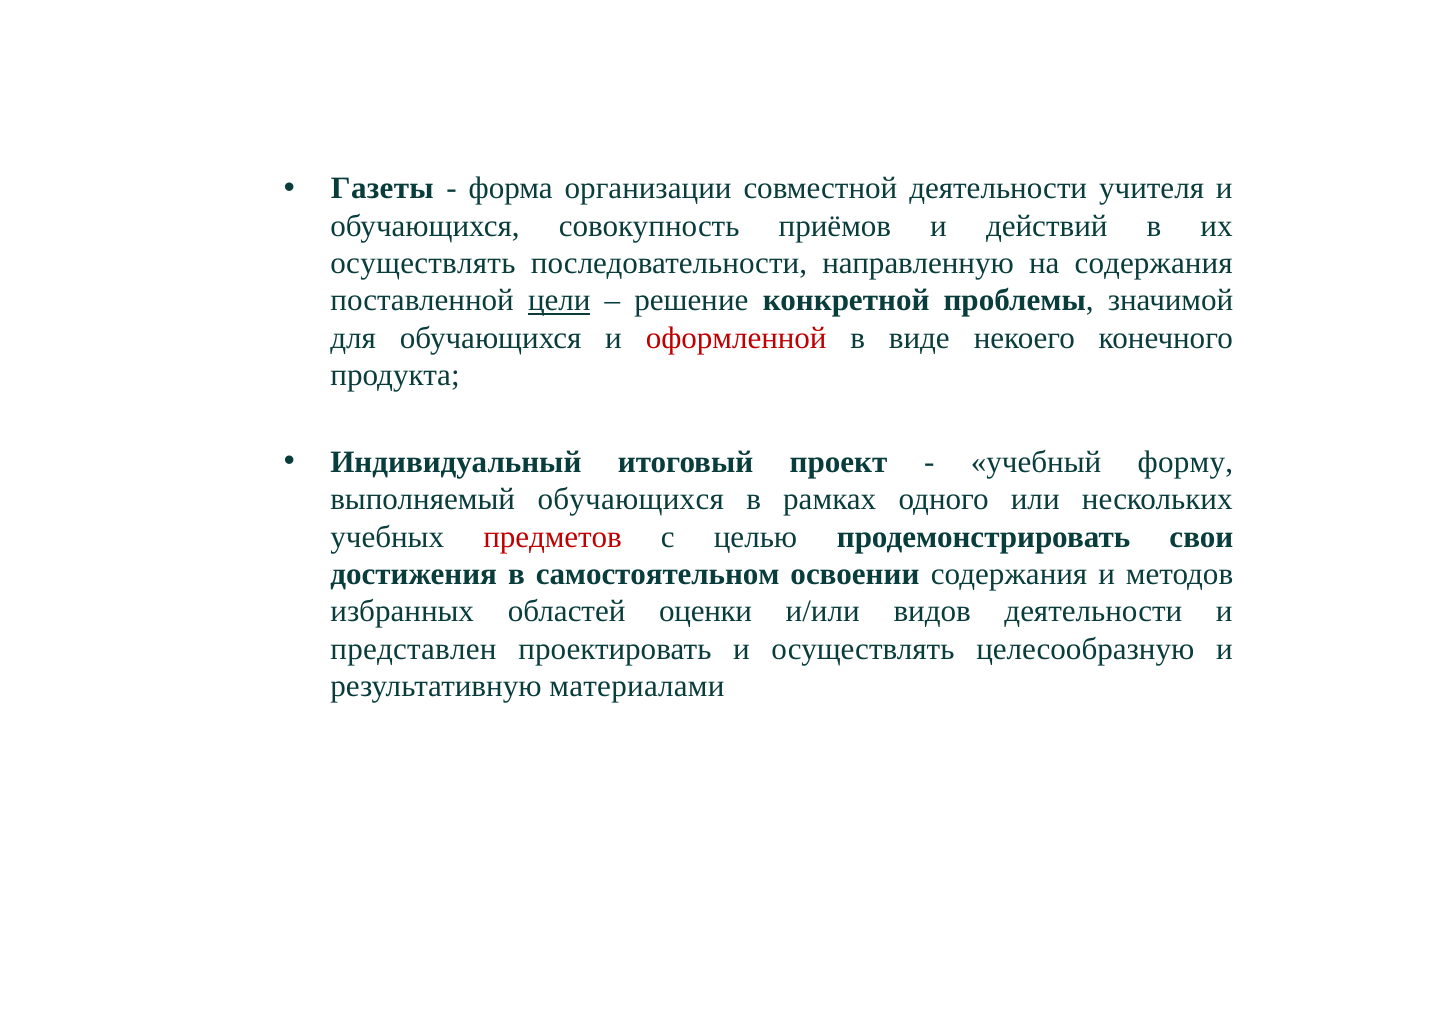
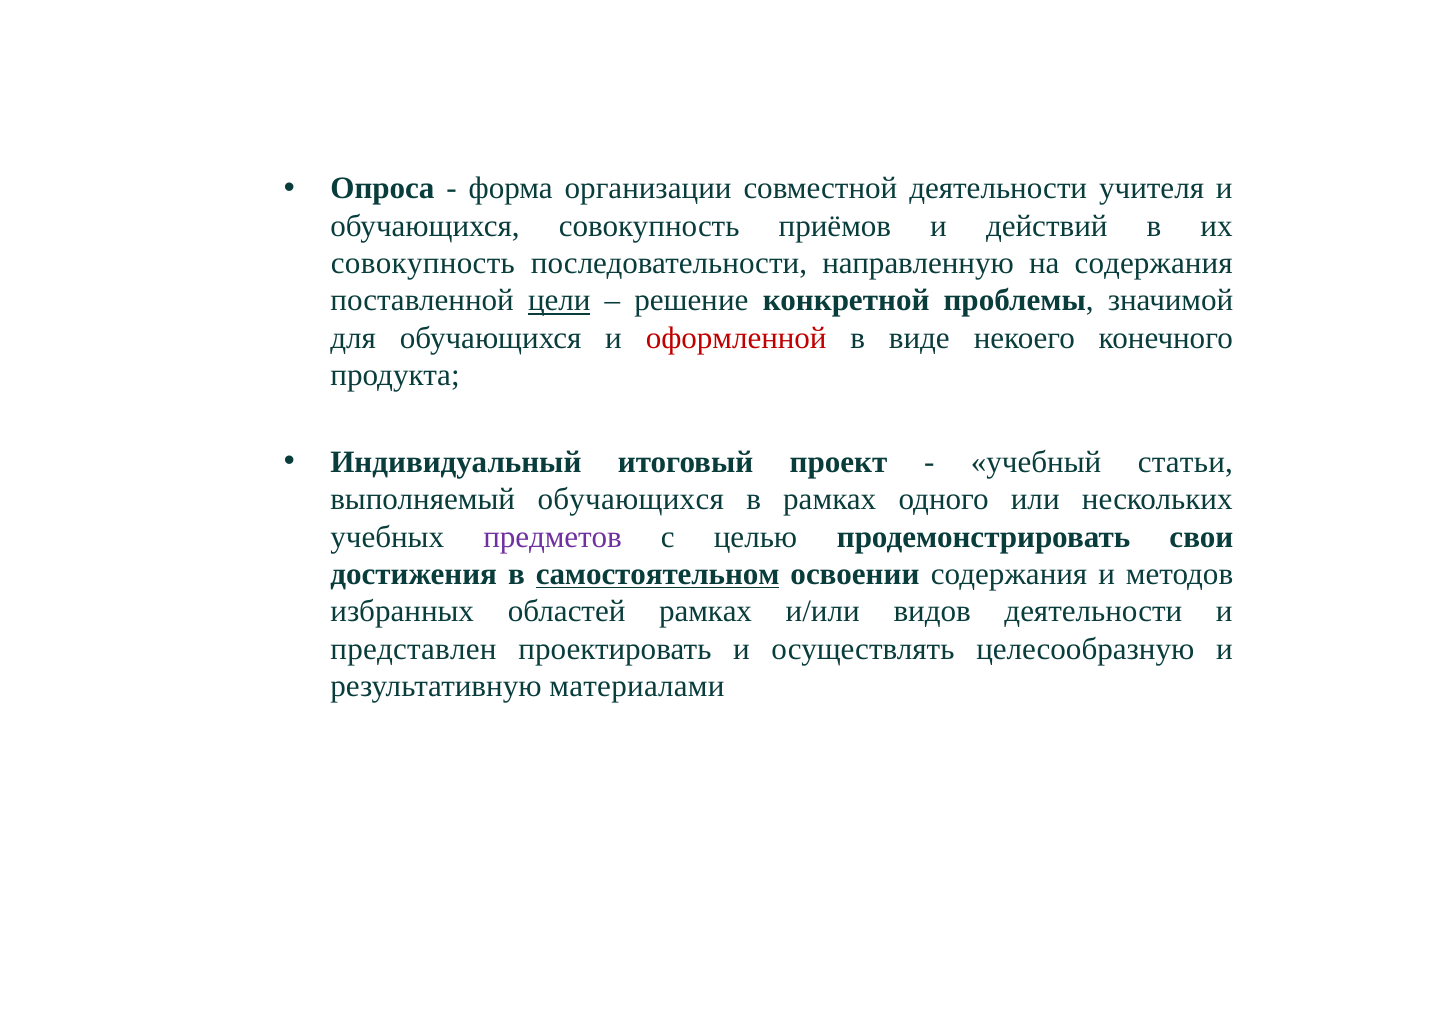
Газеты: Газеты -> Опроса (382, 189)
осуществлять: осуществлять -> совокупность (423, 263)
форму: форму -> статьи (1185, 462)
предметов colour: red -> purple (553, 537)
самостоятельном underline: none -> present (658, 574)
областей оценки: оценки -> рамках (706, 612)
